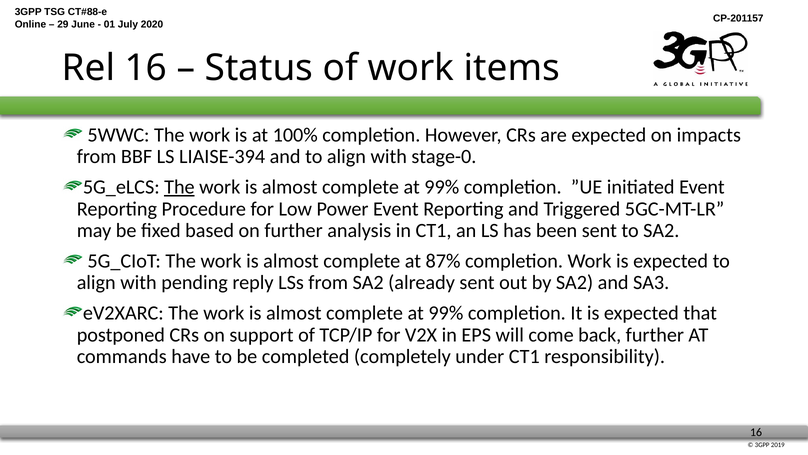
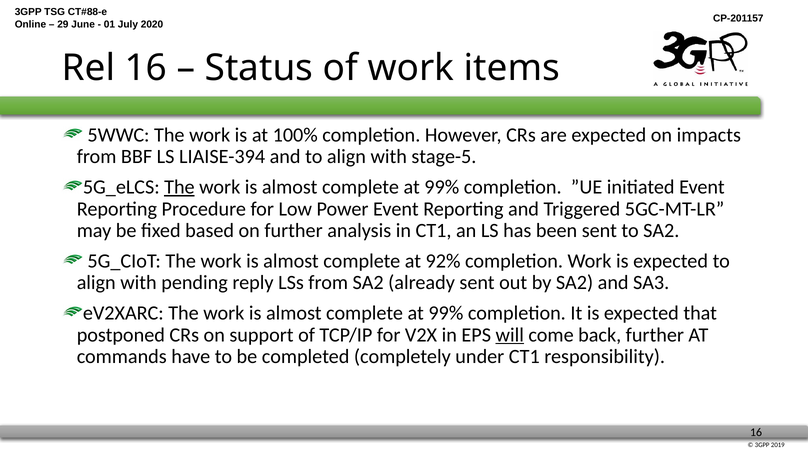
stage-0: stage-0 -> stage-5 (444, 157)
87%: 87% -> 92% (443, 261)
will underline: none -> present (510, 335)
